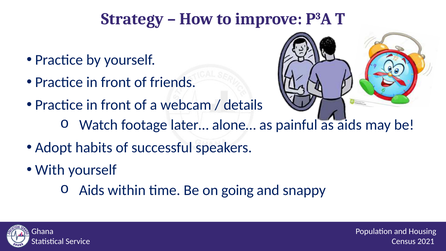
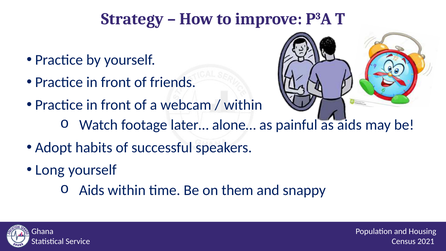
details: details -> within (243, 105)
With: With -> Long (50, 170)
going: going -> them (237, 190)
